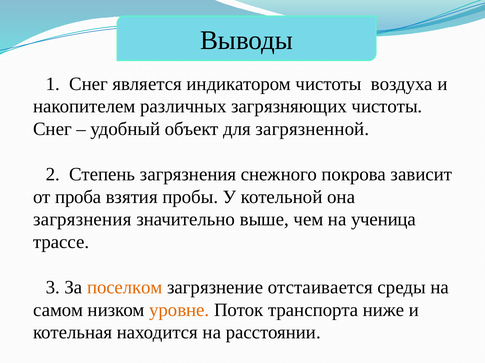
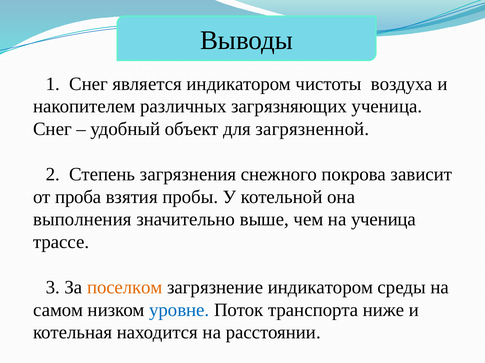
загрязняющих чистоты: чистоты -> ученица (387, 107)
загрязнения: загрязнения -> выполнения (82, 220)
загрязнение отстаивается: отстаивается -> индикатором (320, 288)
уровне colour: orange -> blue (179, 310)
